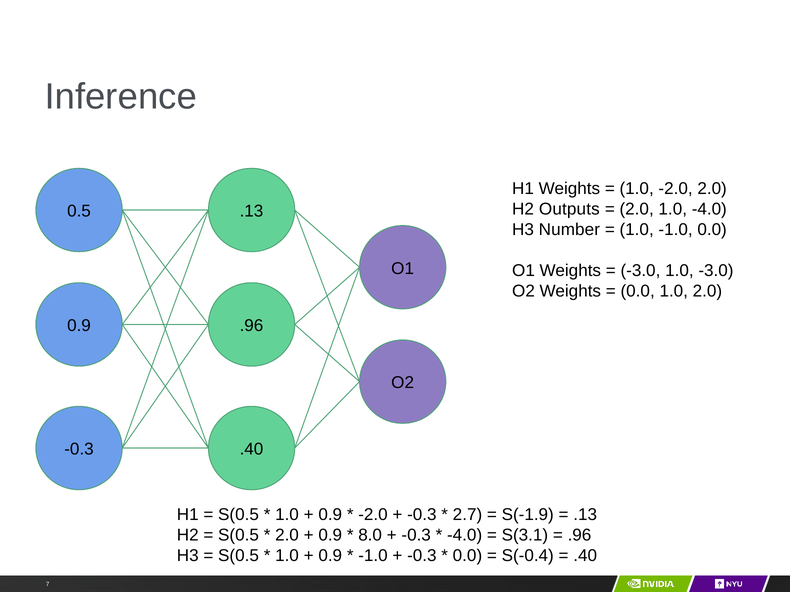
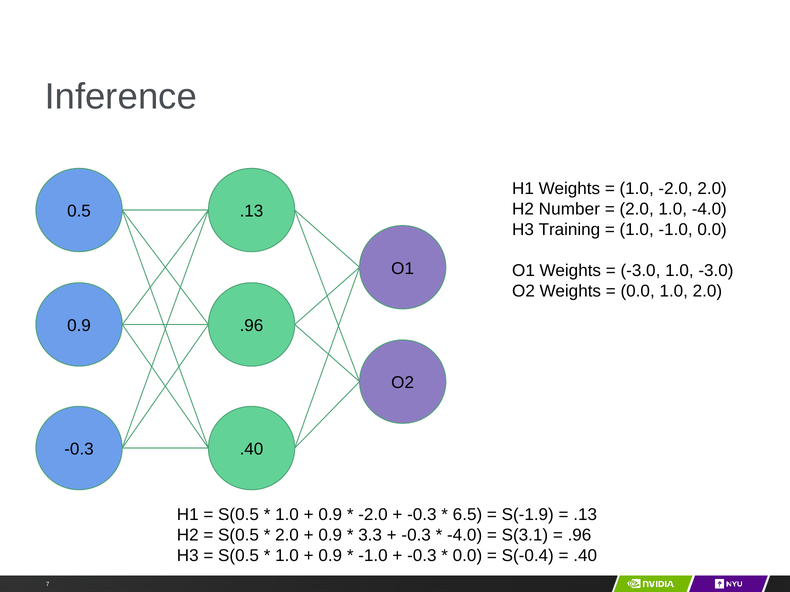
Outputs: Outputs -> Number (569, 209)
Number: Number -> Training (569, 230)
2.7: 2.7 -> 6.5 (467, 515)
8.0: 8.0 -> 3.3 (370, 536)
